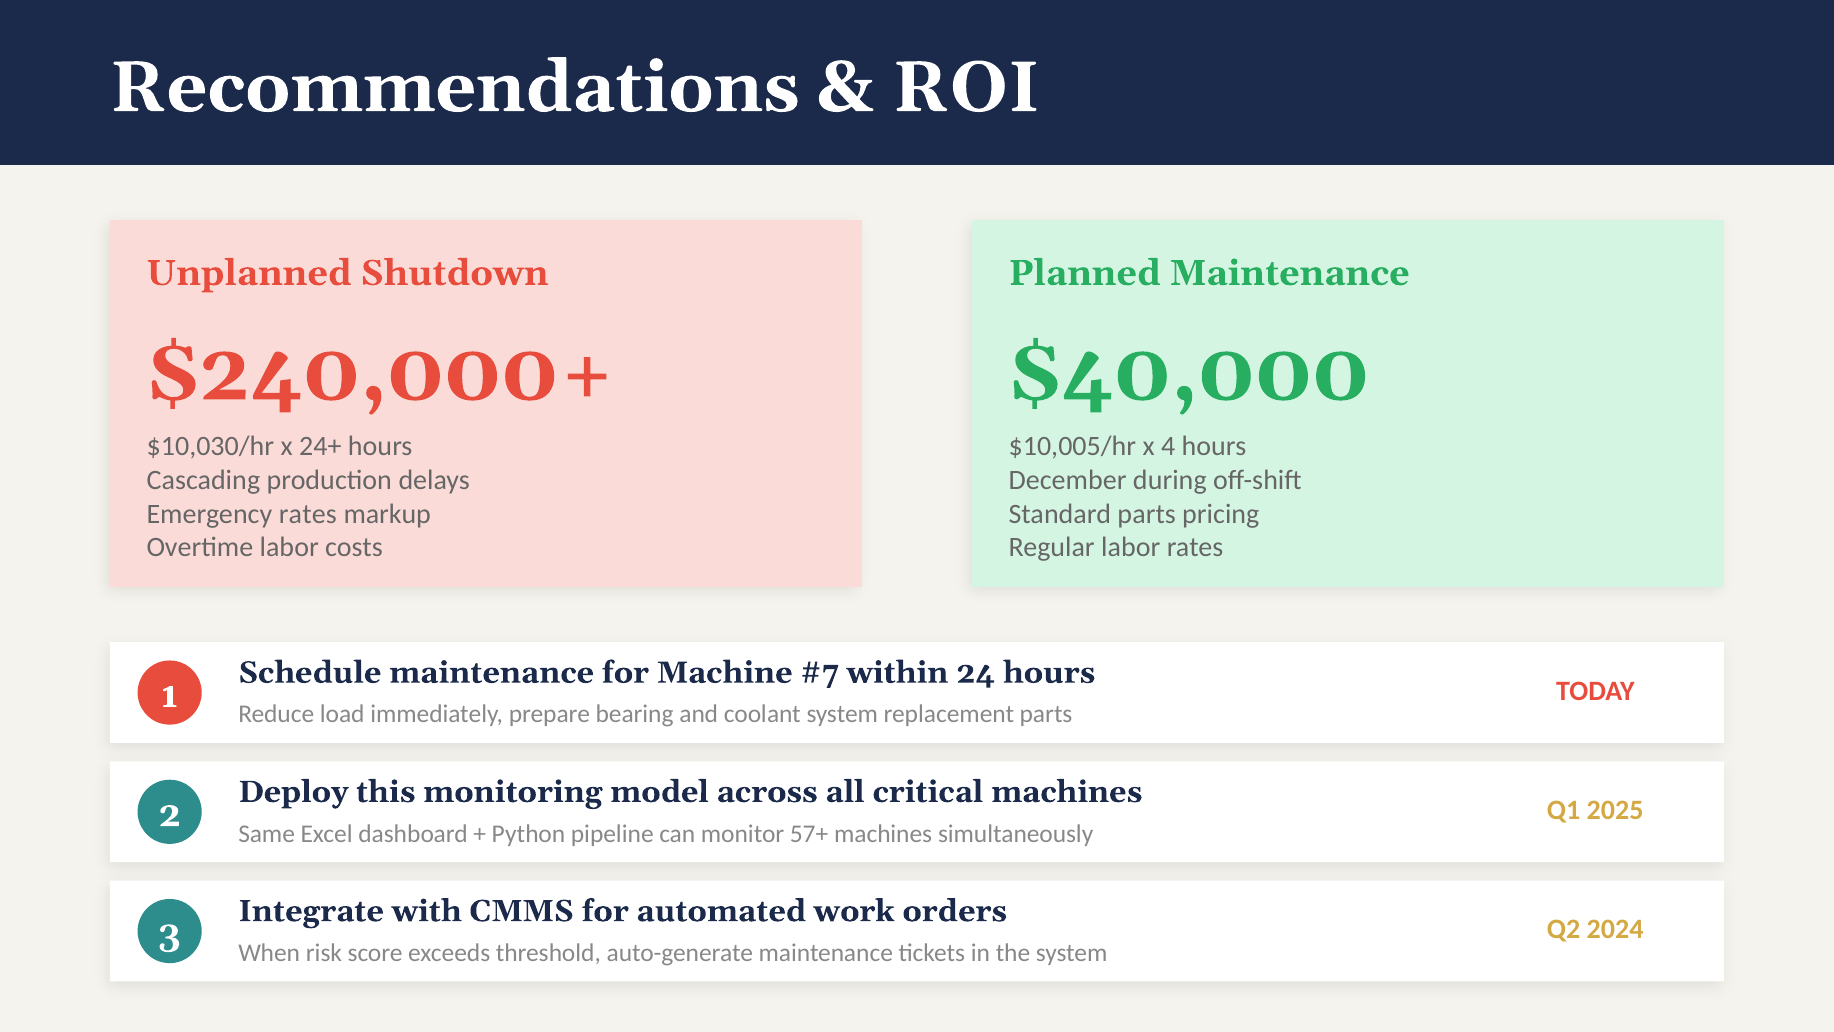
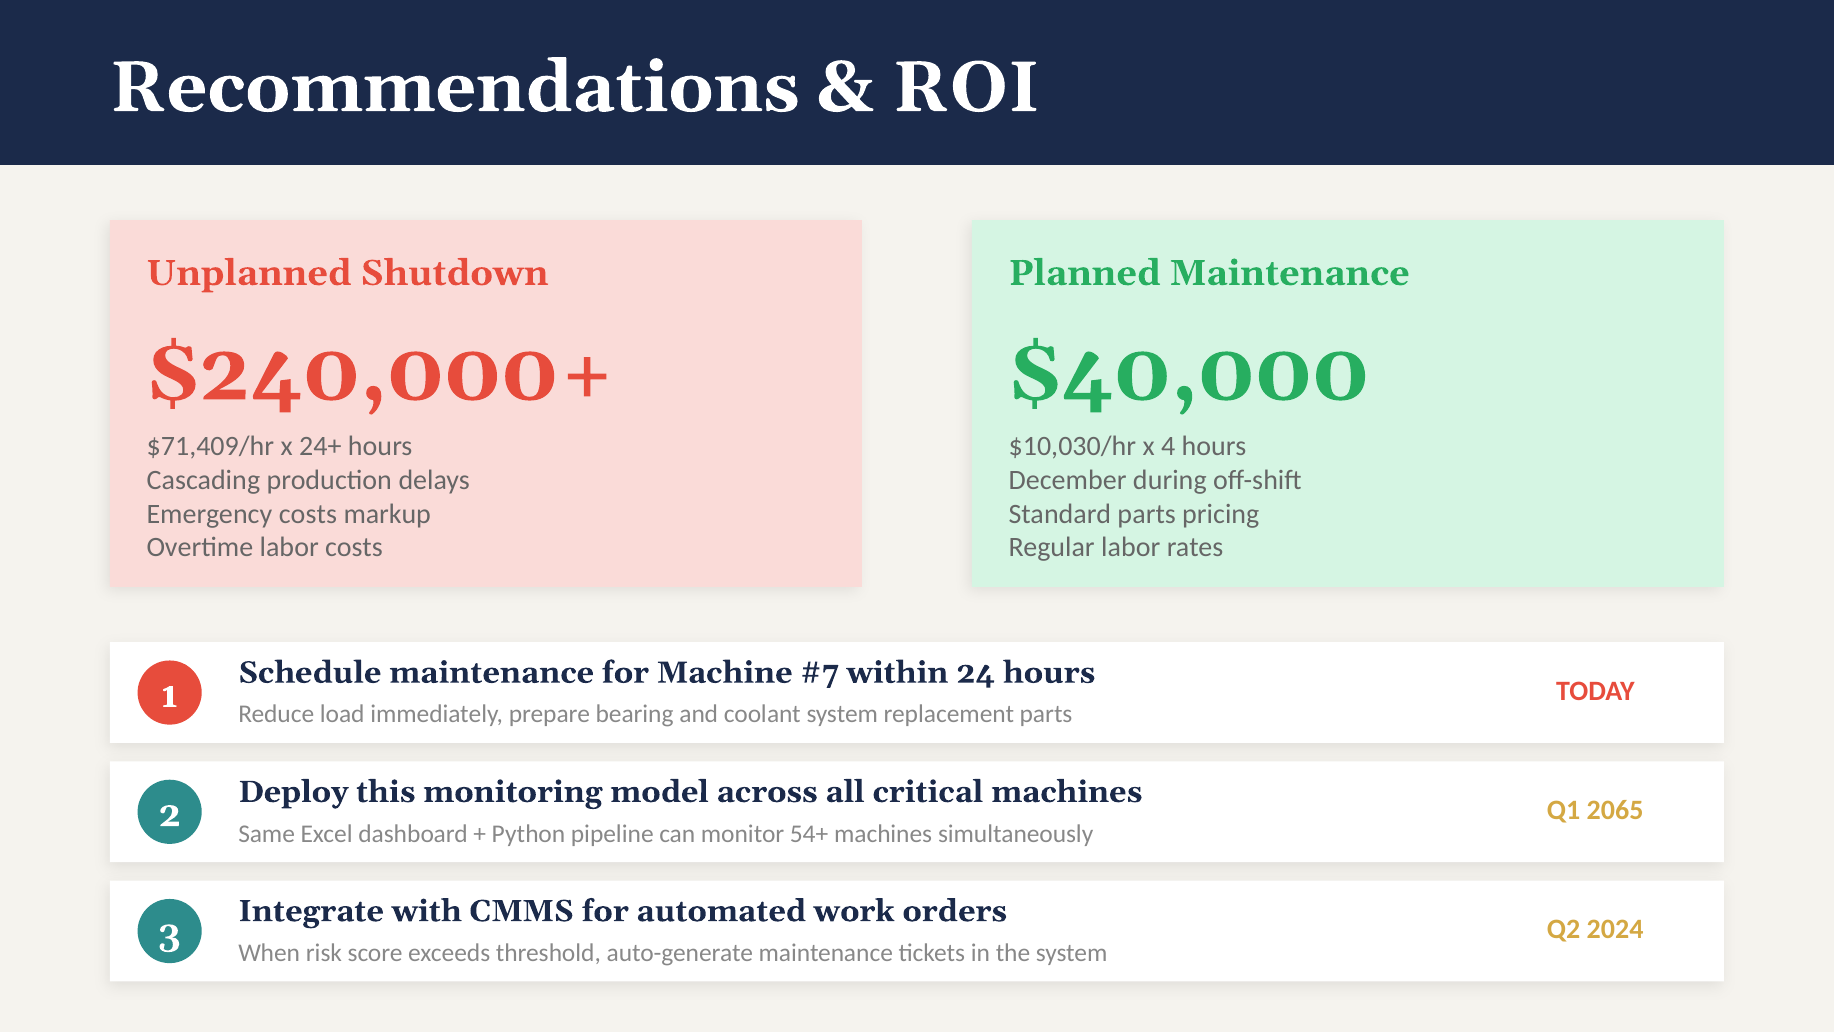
$10,030/hr: $10,030/hr -> $71,409/hr (210, 447)
$10,005/hr: $10,005/hr -> $10,030/hr (1072, 447)
Emergency rates: rates -> costs (308, 514)
2025: 2025 -> 2065 (1615, 810)
57+: 57+ -> 54+ (809, 833)
